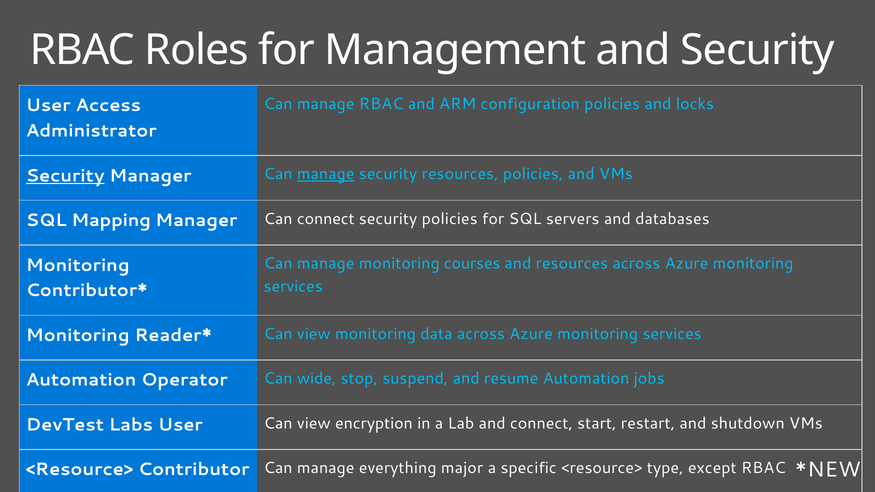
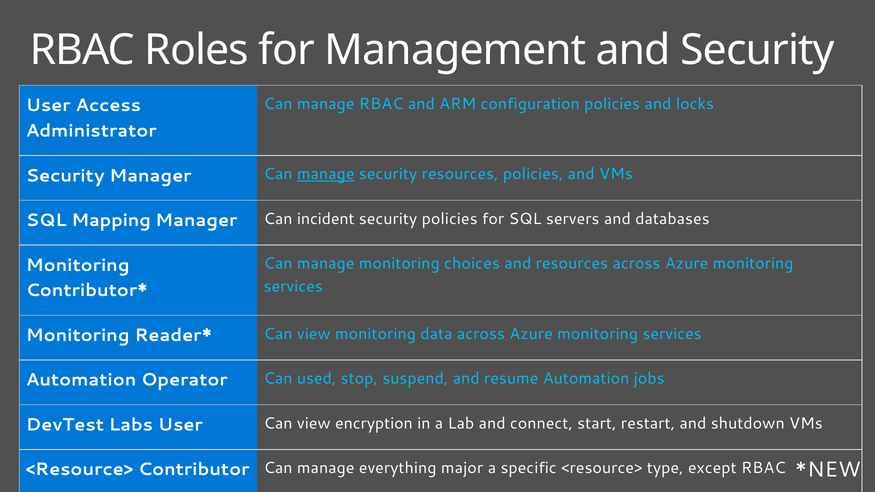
Security underline: present -> none (65, 176)
Can connect: connect -> incident (326, 219)
courses: courses -> choices (472, 264)
wide: wide -> used (317, 379)
